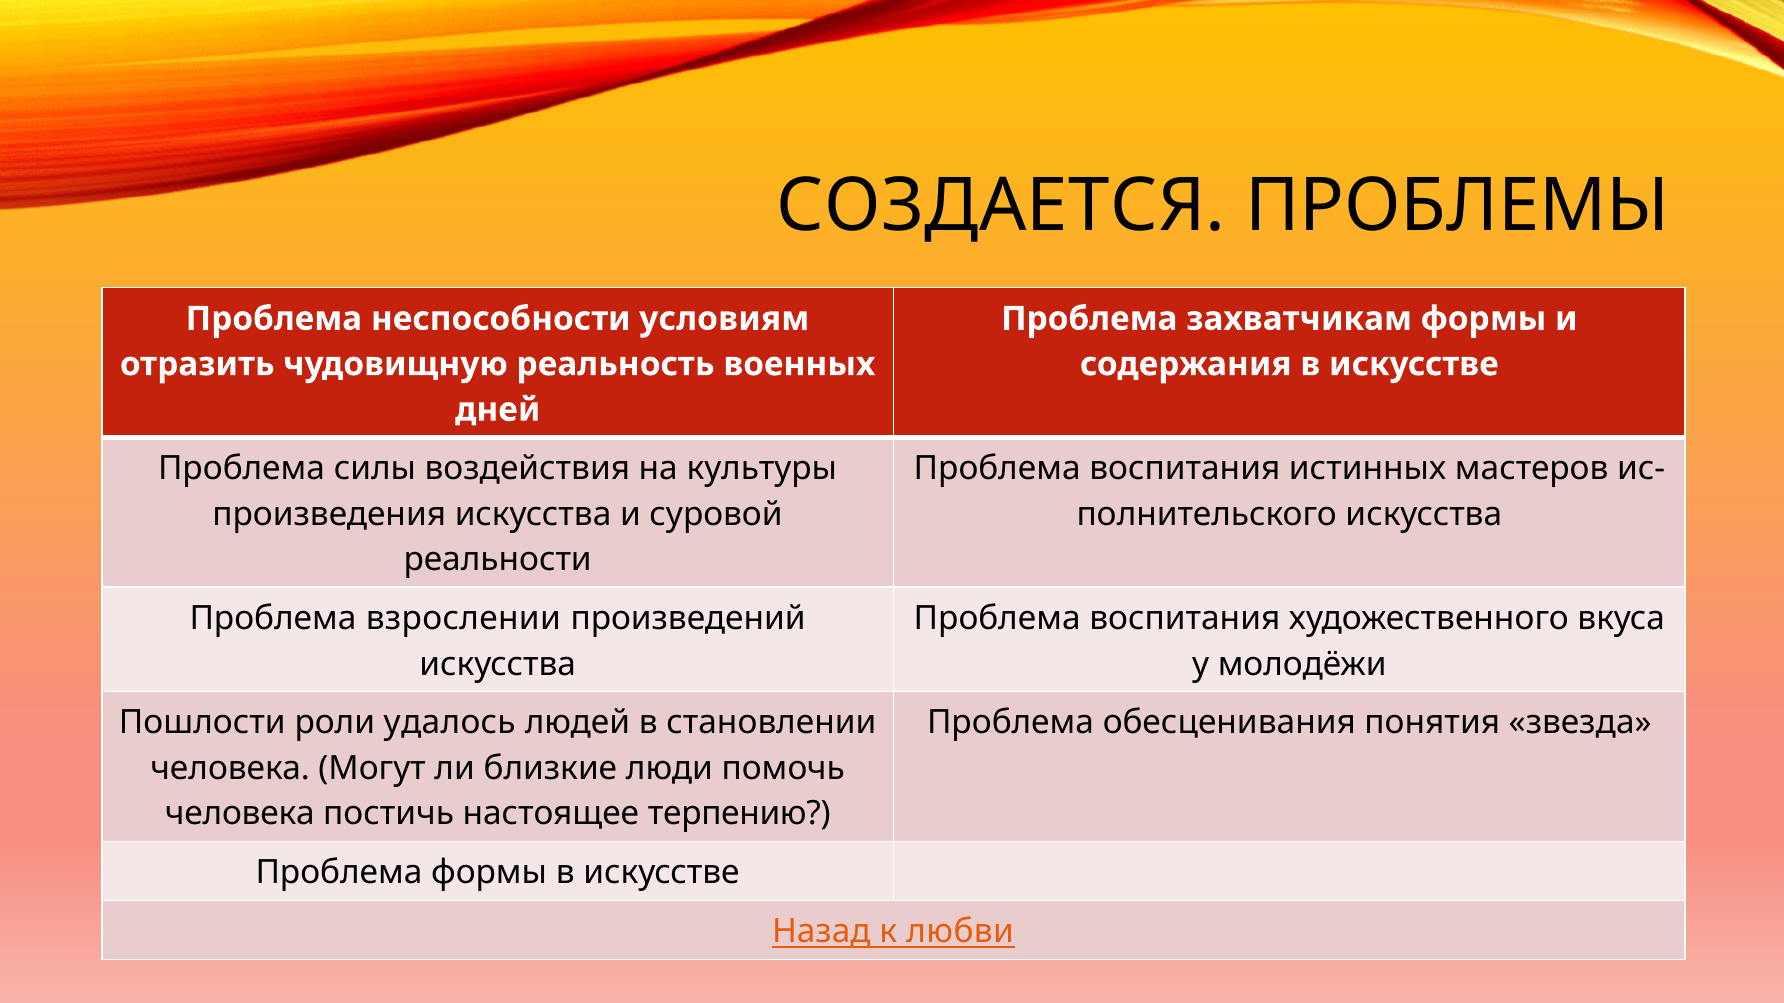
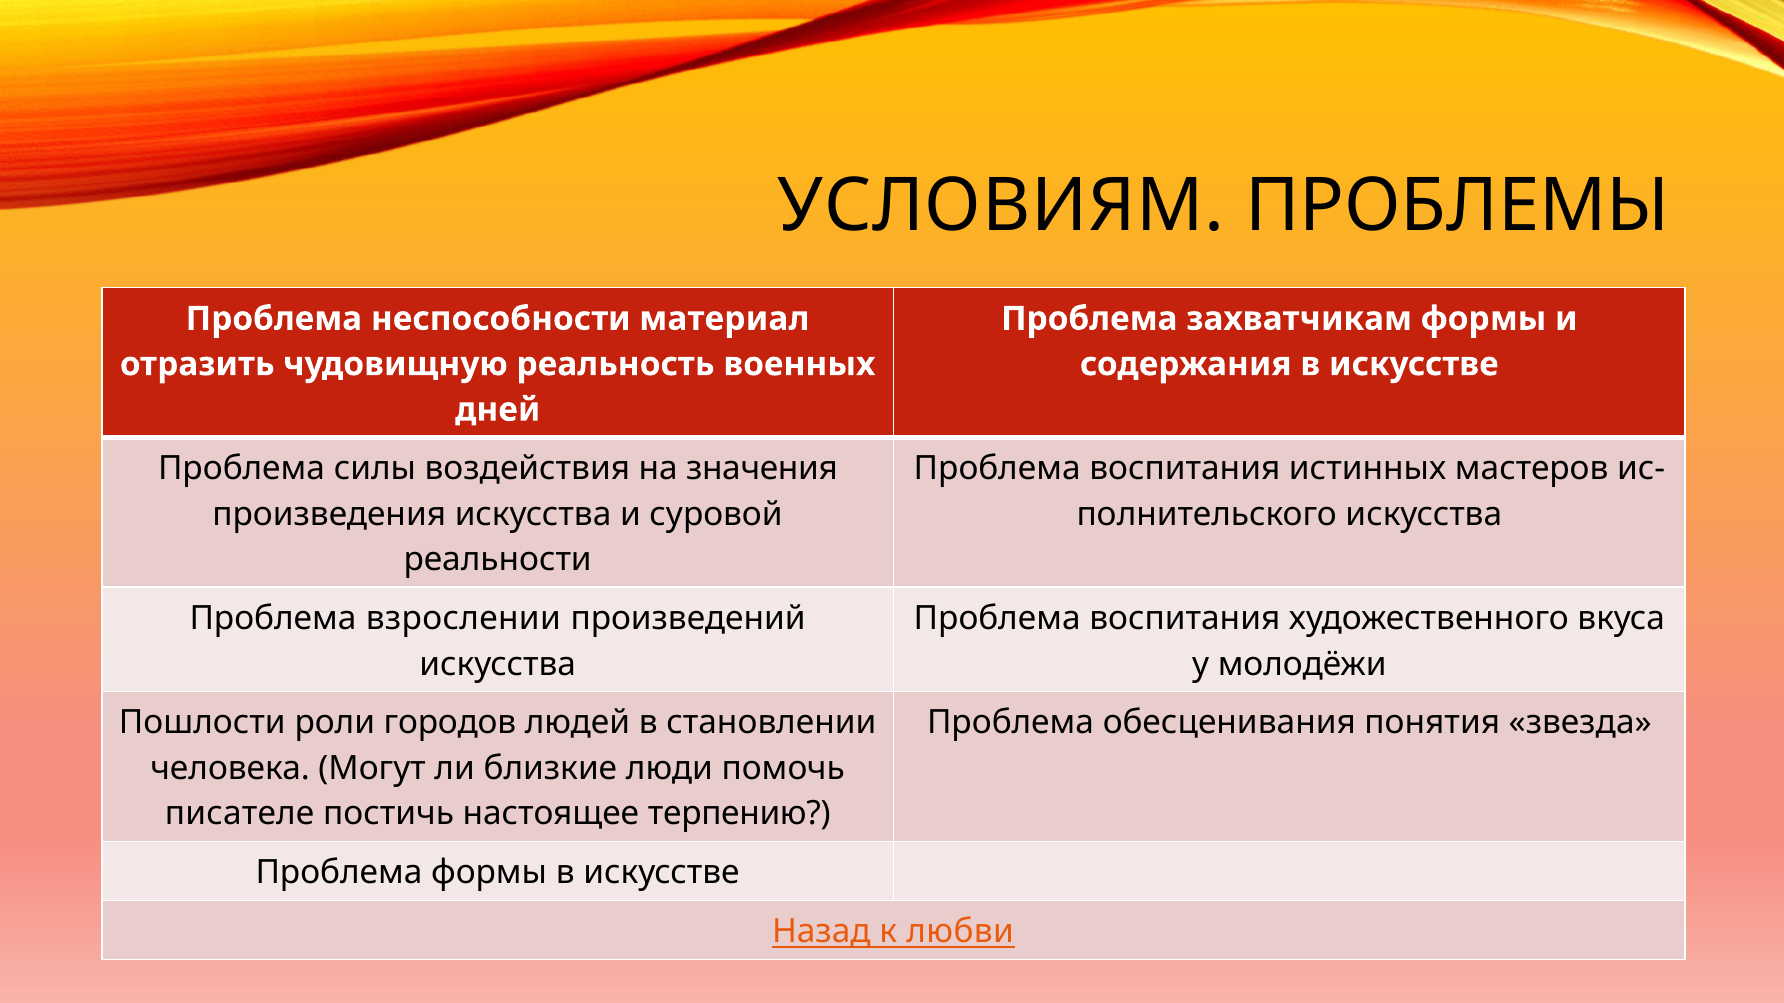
СОЗДАЕТСЯ: СОЗДАЕТСЯ -> УСЛОВИЯМ (1001, 206)
условиям: условиям -> материал (724, 319)
культуры: культуры -> значения (762, 469)
удалось: удалось -> городов (450, 723)
человека: человека -> писателе (240, 814)
